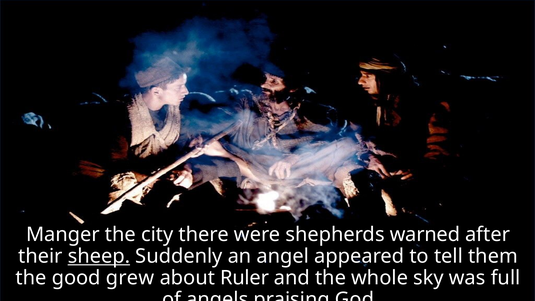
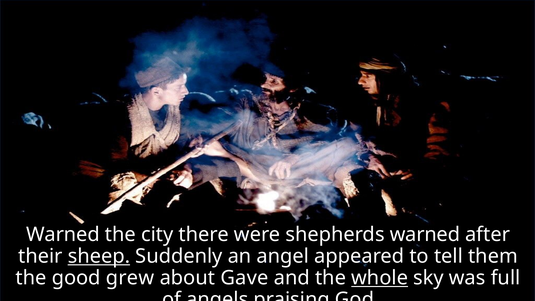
Manger: Manger -> Warned (63, 234)
Ruler: Ruler -> Gave (244, 278)
whole underline: none -> present (380, 278)
